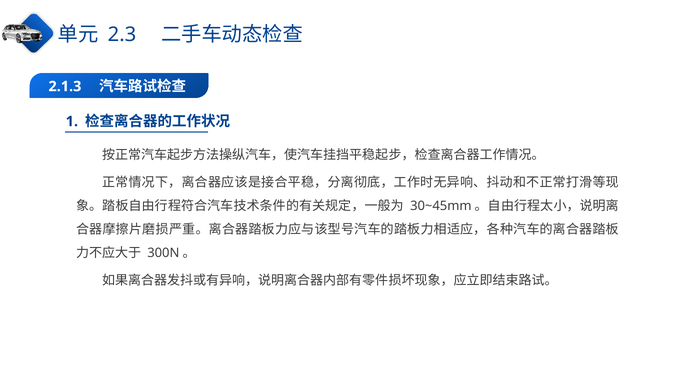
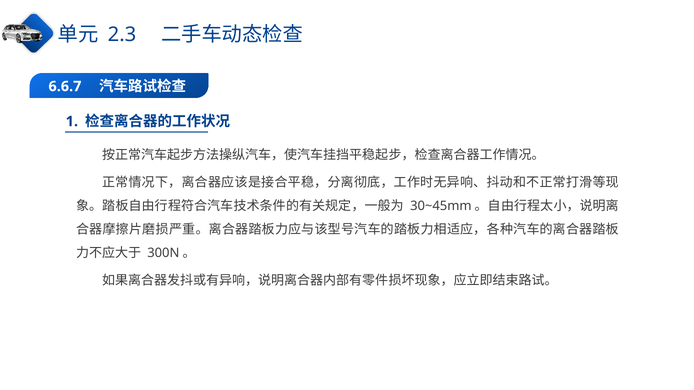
2.1.3: 2.1.3 -> 6.6.7 (65, 86)
